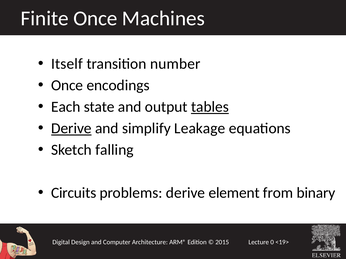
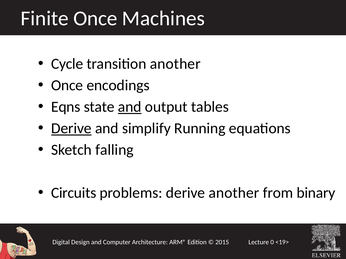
Itself: Itself -> Cycle (67, 64)
transition number: number -> another (175, 64)
Each: Each -> Eqns (66, 107)
and underline: none -> present (130, 107)
tables underline: present -> none (210, 107)
Leakage: Leakage -> Running (200, 129)
derive element: element -> another (234, 193)
